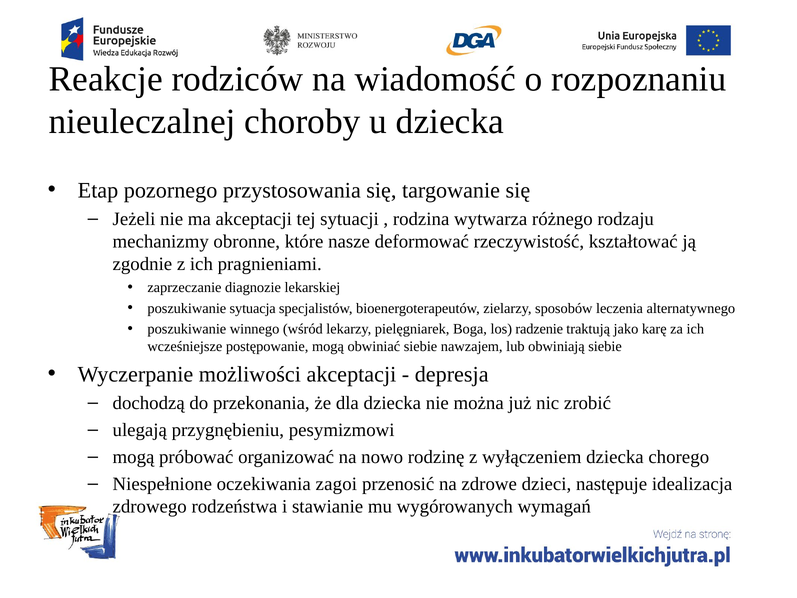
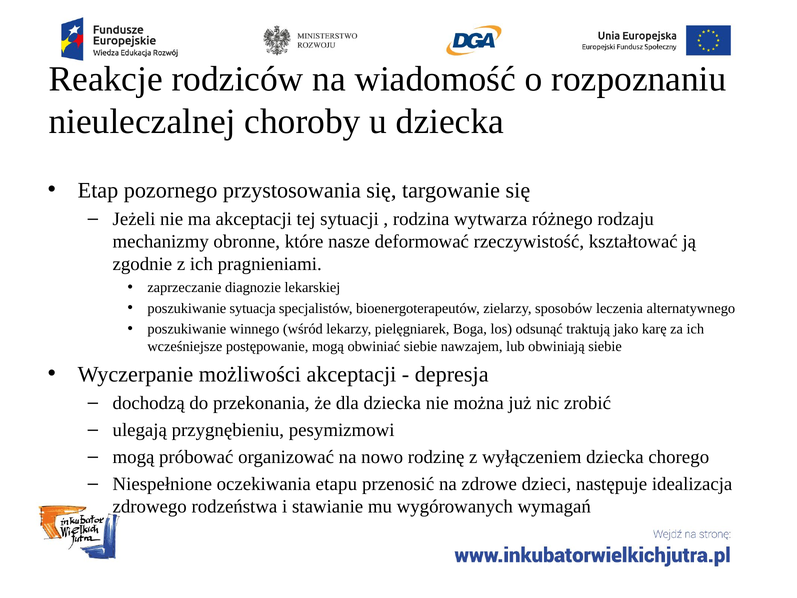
radzenie: radzenie -> odsunąć (539, 329)
zagoi: zagoi -> etapu (336, 484)
